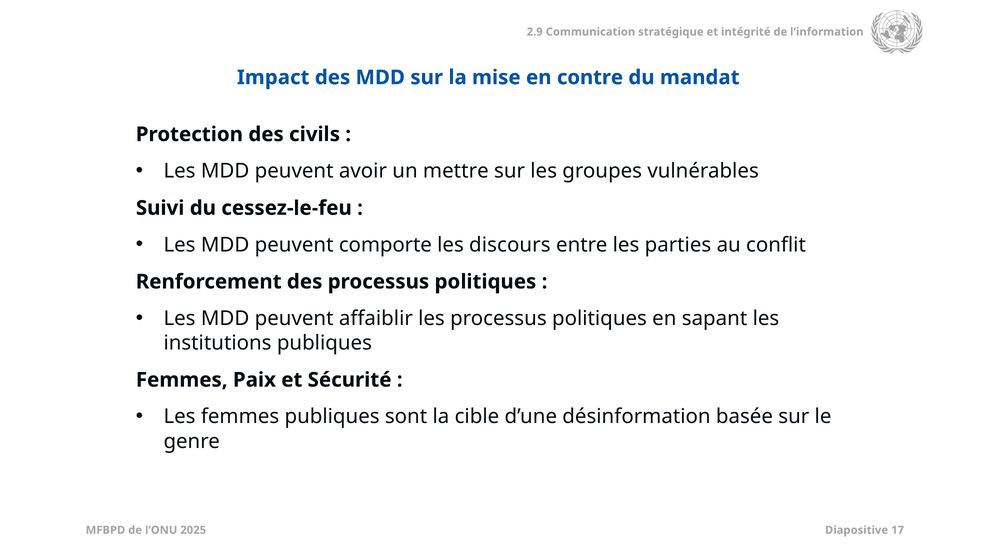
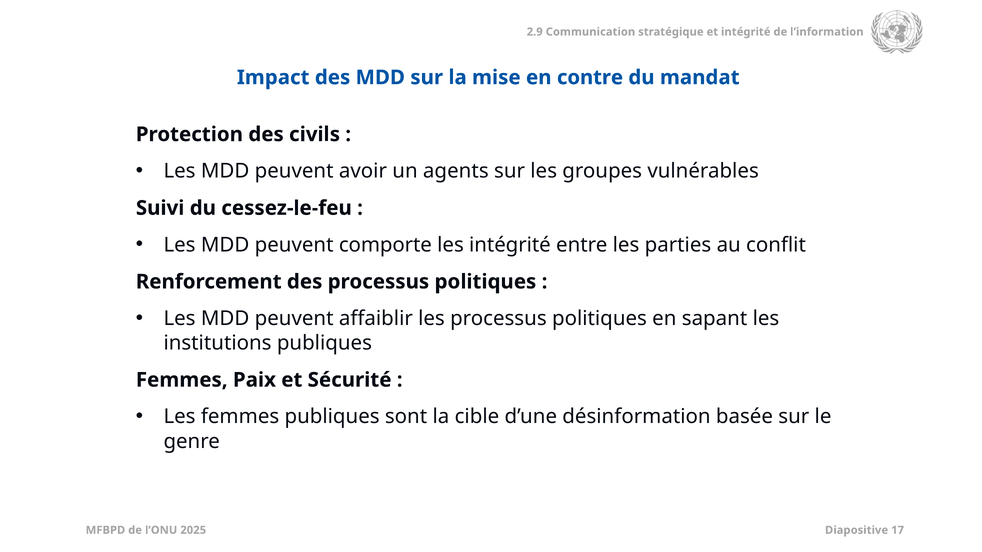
mettre: mettre -> agents (456, 171)
les discours: discours -> intégrité (510, 245)
